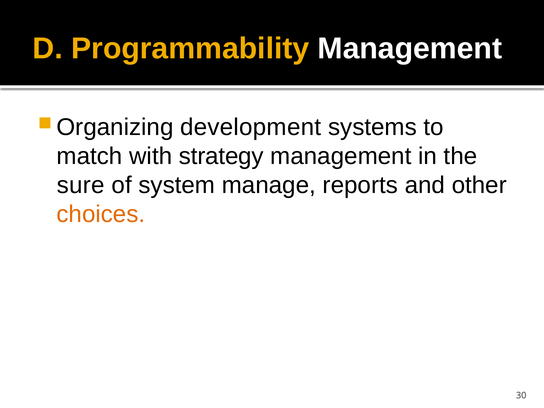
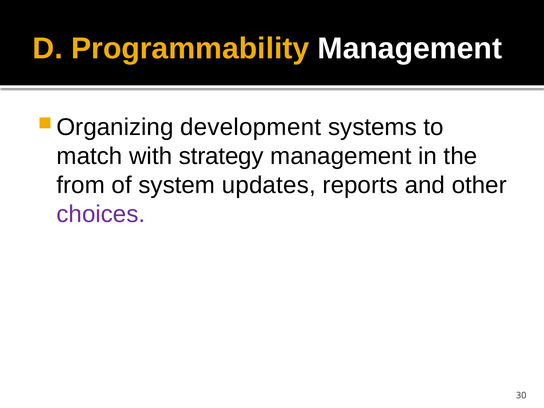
sure: sure -> from (81, 185)
manage: manage -> updates (269, 185)
choices colour: orange -> purple (101, 214)
